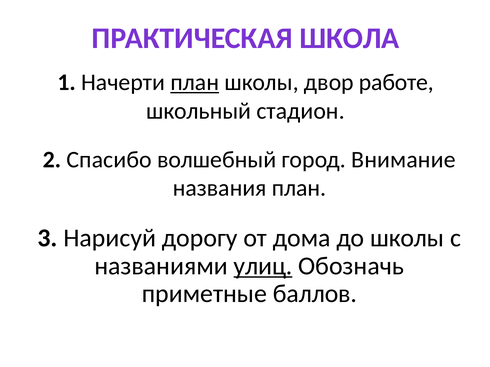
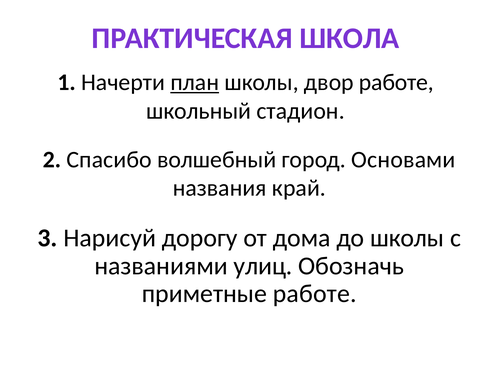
Внимание: Внимание -> Основами (403, 160)
названия план: план -> край (299, 188)
улиц underline: present -> none (263, 266)
приметные баллов: баллов -> работе (315, 294)
